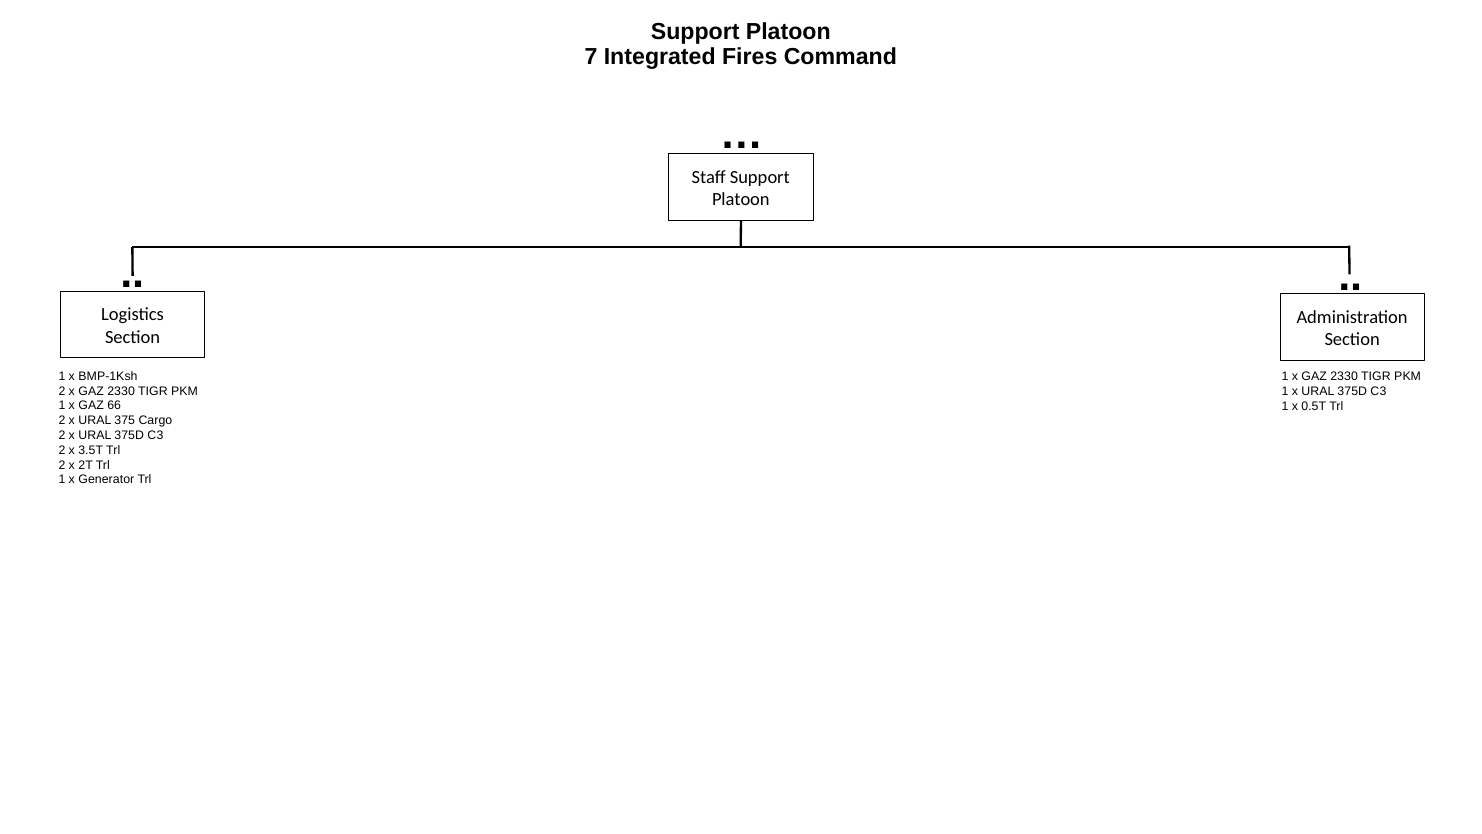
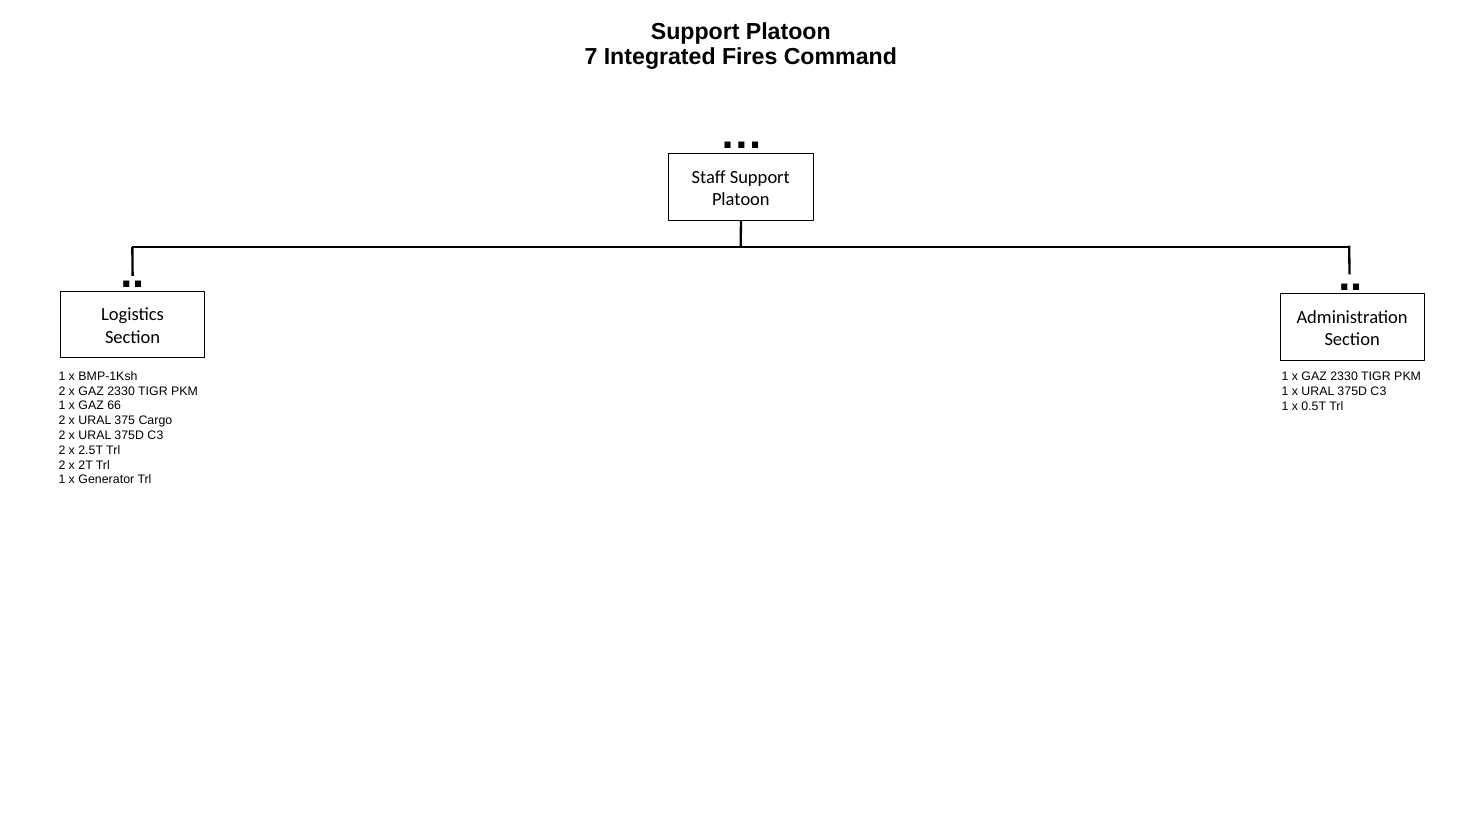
3.5T: 3.5T -> 2.5T (91, 450)
